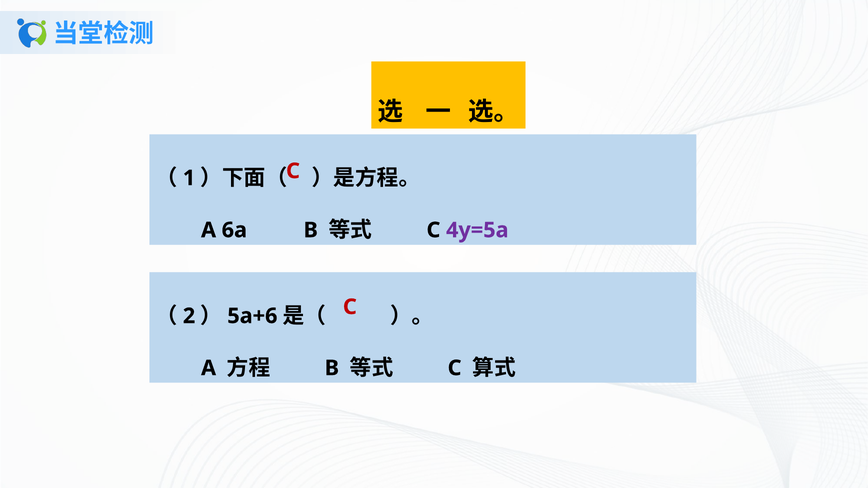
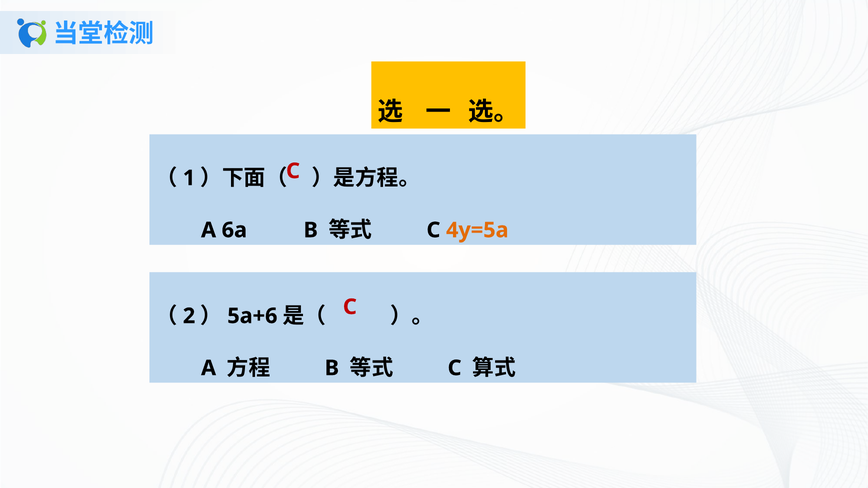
4y=5a colour: purple -> orange (477, 230)
